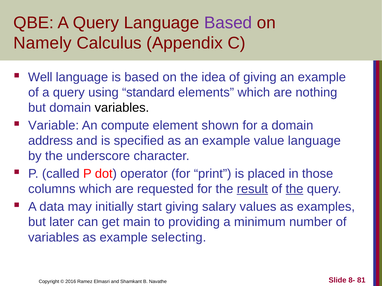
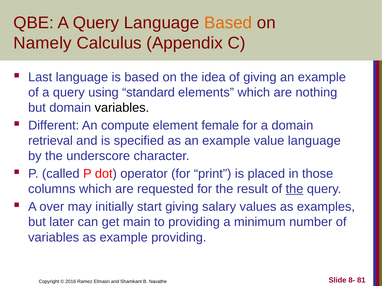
Based colour: purple -> orange (228, 23)
Well: Well -> Last (40, 77)
Variable: Variable -> Different (54, 126)
shown: shown -> female (220, 126)
address: address -> retrieval (50, 141)
result underline: present -> none (252, 189)
data: data -> over (52, 207)
example selecting: selecting -> providing (179, 238)
